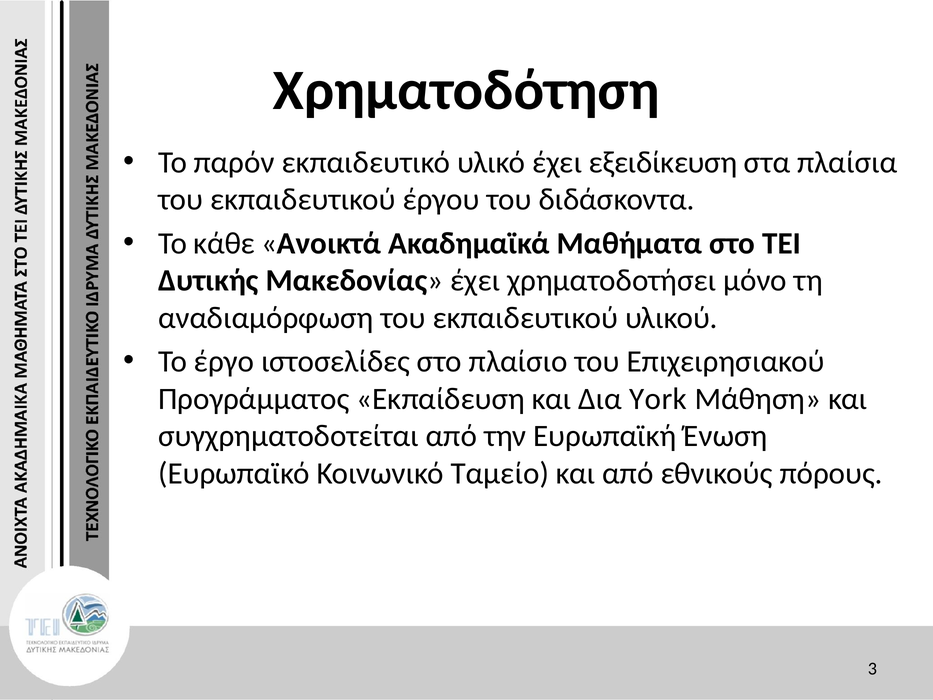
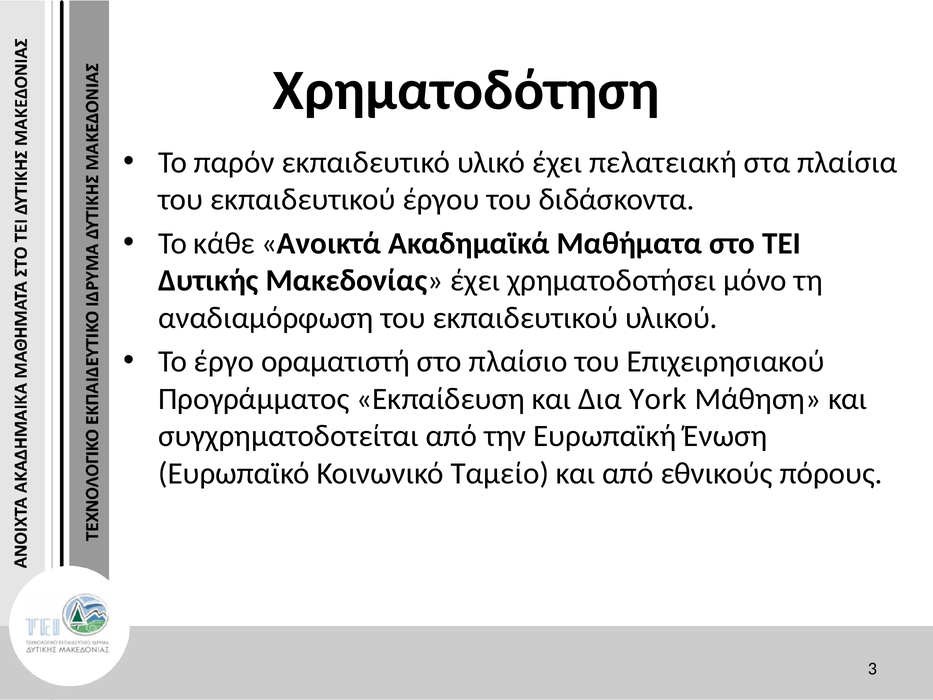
εξειδίκευση: εξειδίκευση -> πελατειακή (663, 162)
ιστοσελίδες: ιστοσελίδες -> οραματιστή (336, 361)
